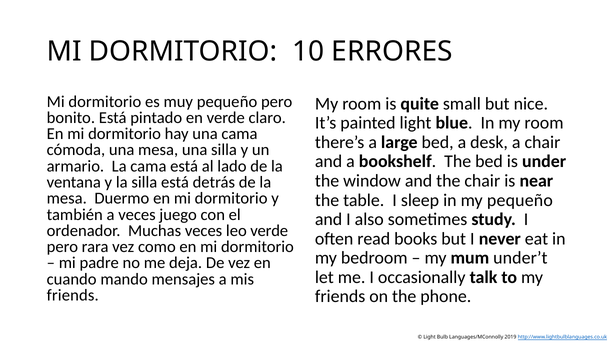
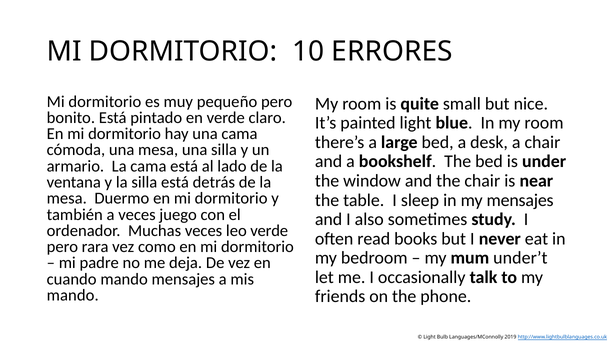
my pequeño: pequeño -> mensajes (520, 200)
friends: friends -> mando (73, 295)
